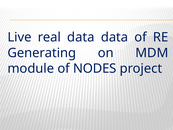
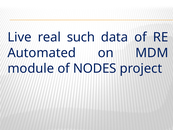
real data: data -> such (81, 37)
Generating: Generating -> Automated (42, 53)
